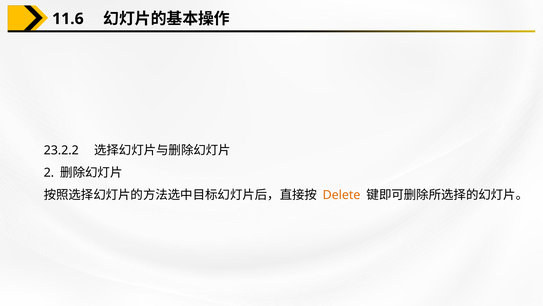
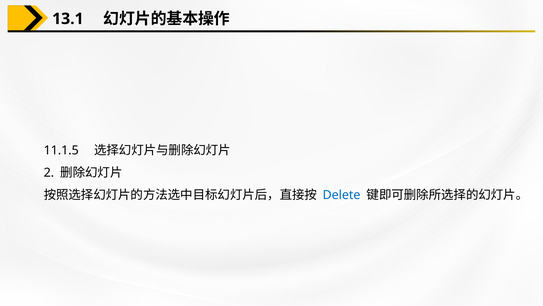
11.6: 11.6 -> 13.1 (68, 19)
23.2.2: 23.2.2 -> 11.1.5 (61, 150)
Delete colour: orange -> blue (342, 195)
